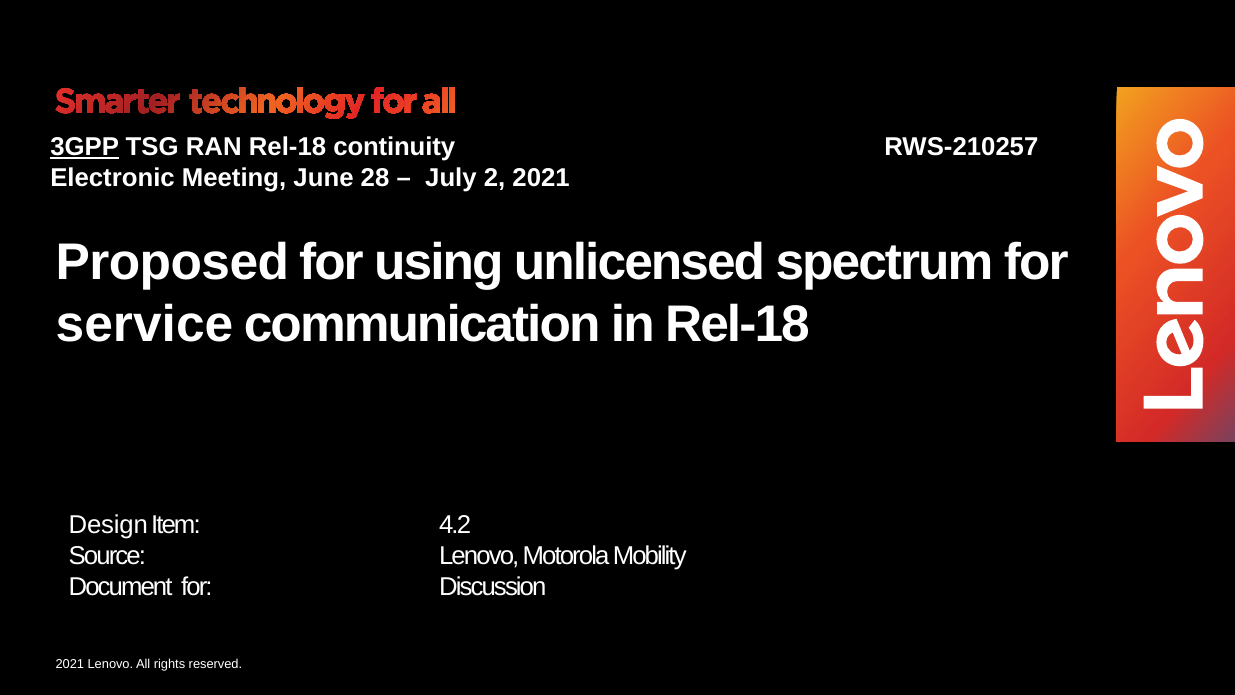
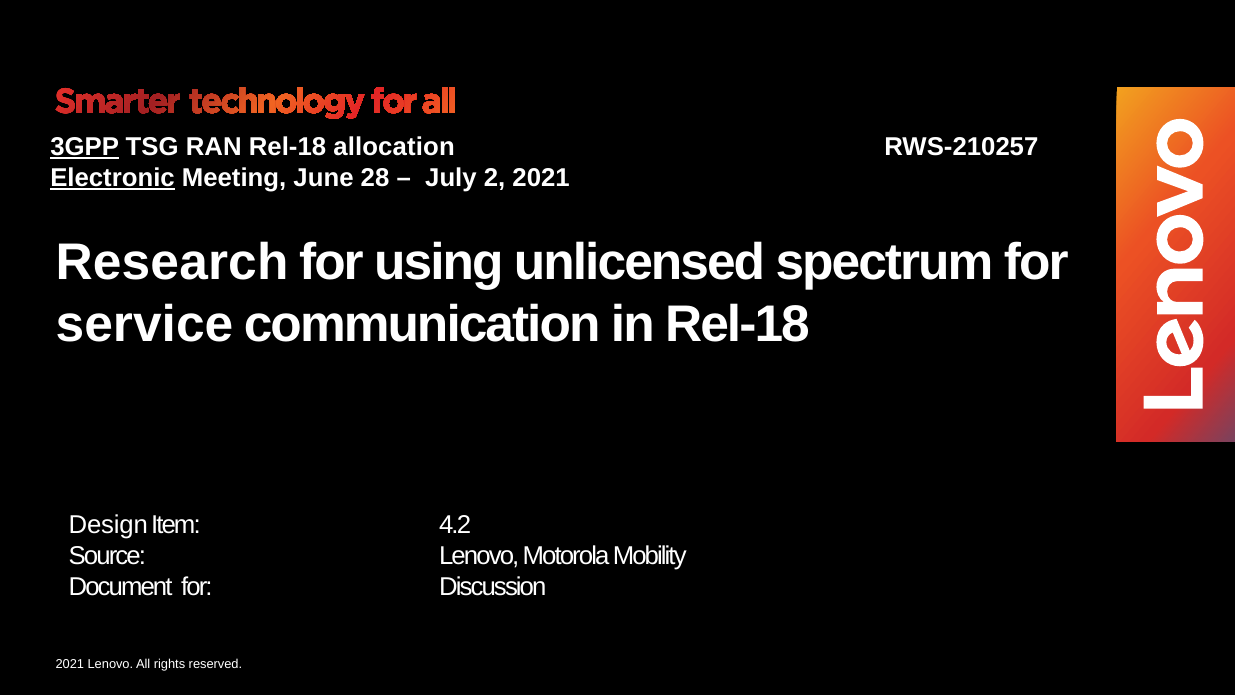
continuity: continuity -> allocation (394, 147)
Electronic underline: none -> present (112, 178)
Proposed: Proposed -> Research (172, 263)
